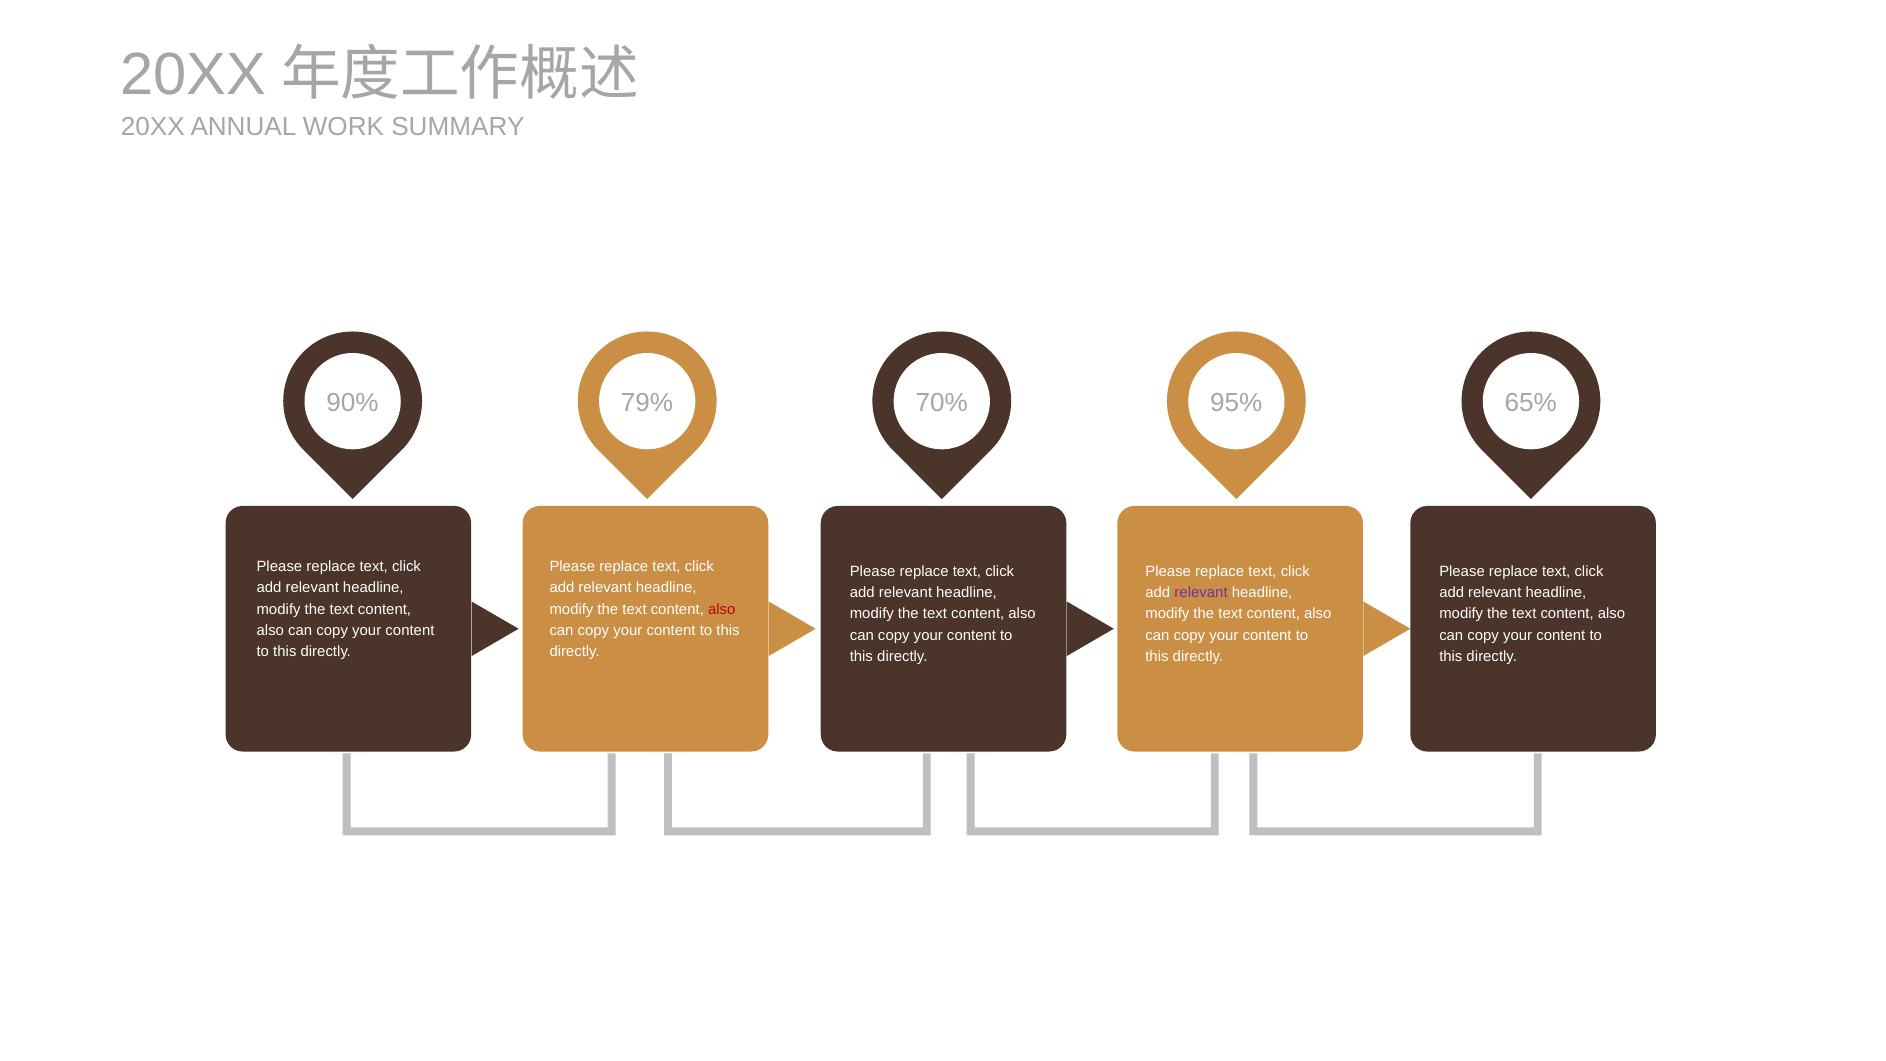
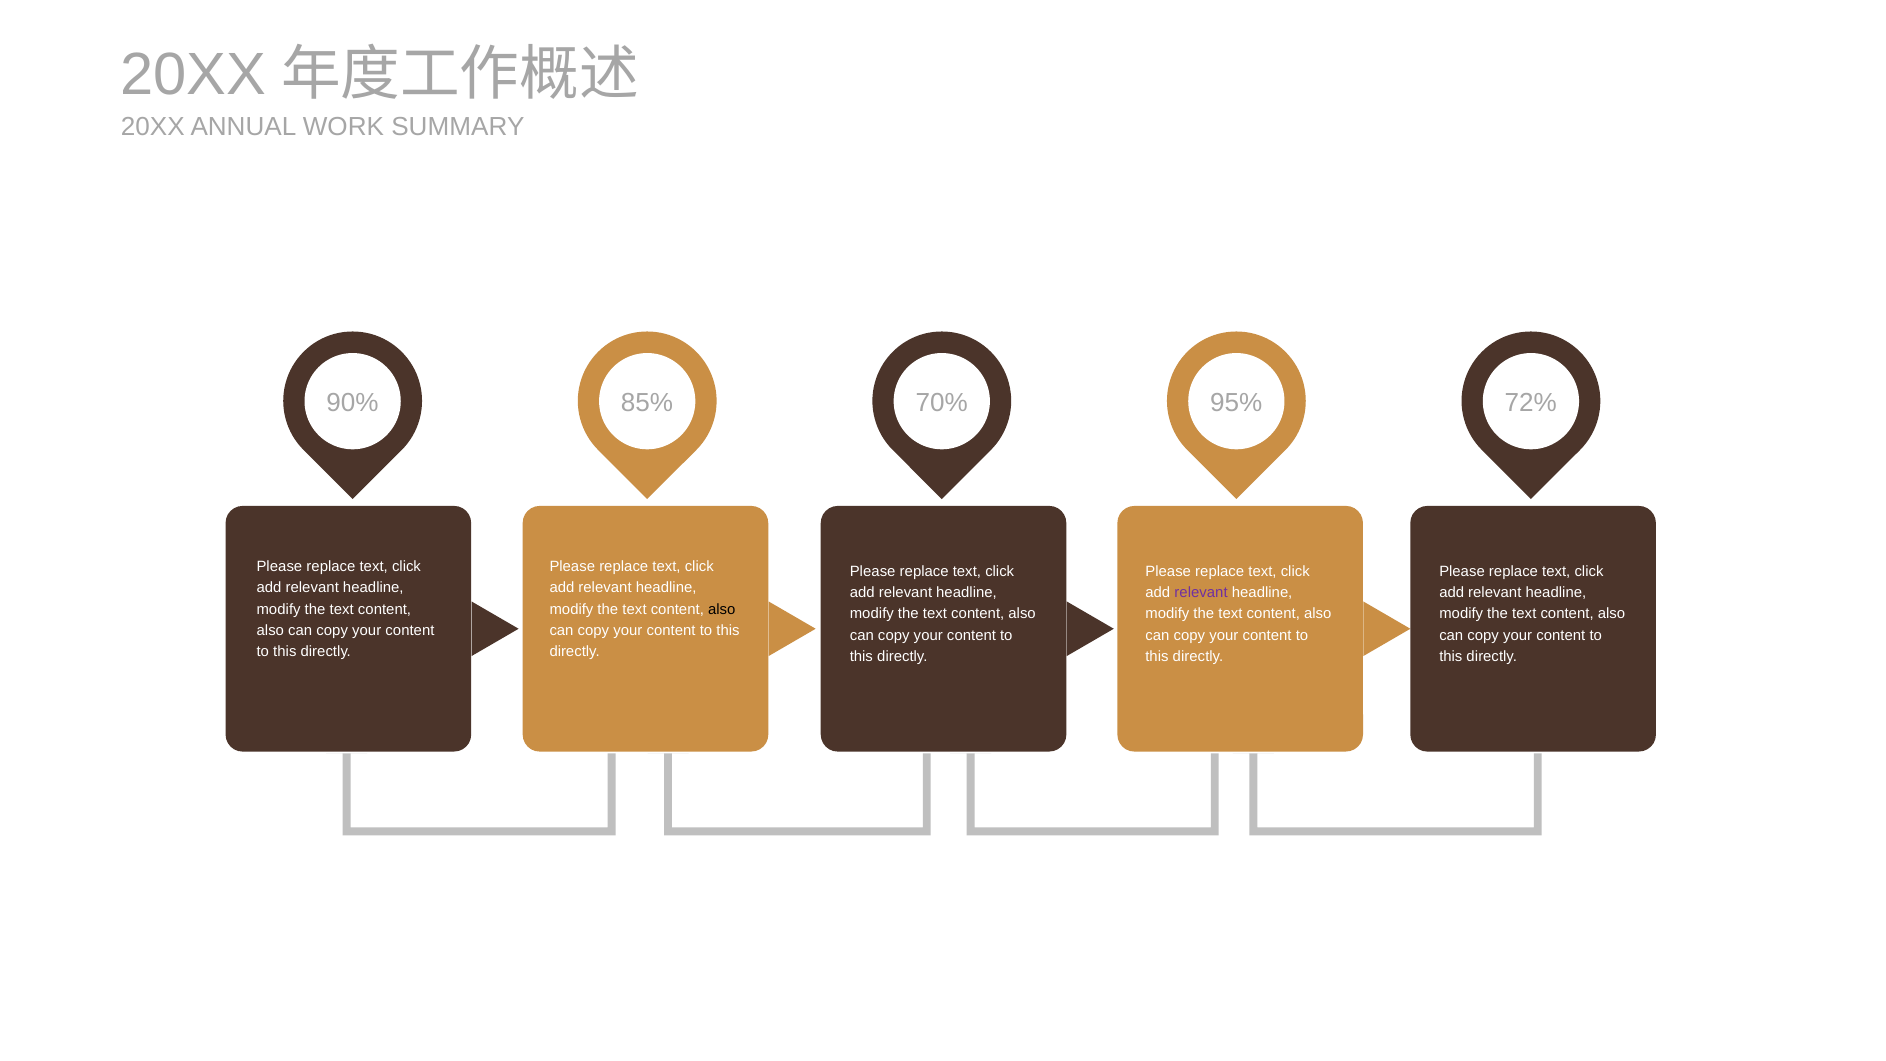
79%: 79% -> 85% (647, 403)
65%: 65% -> 72% (1531, 403)
also colour: red -> black (722, 609)
